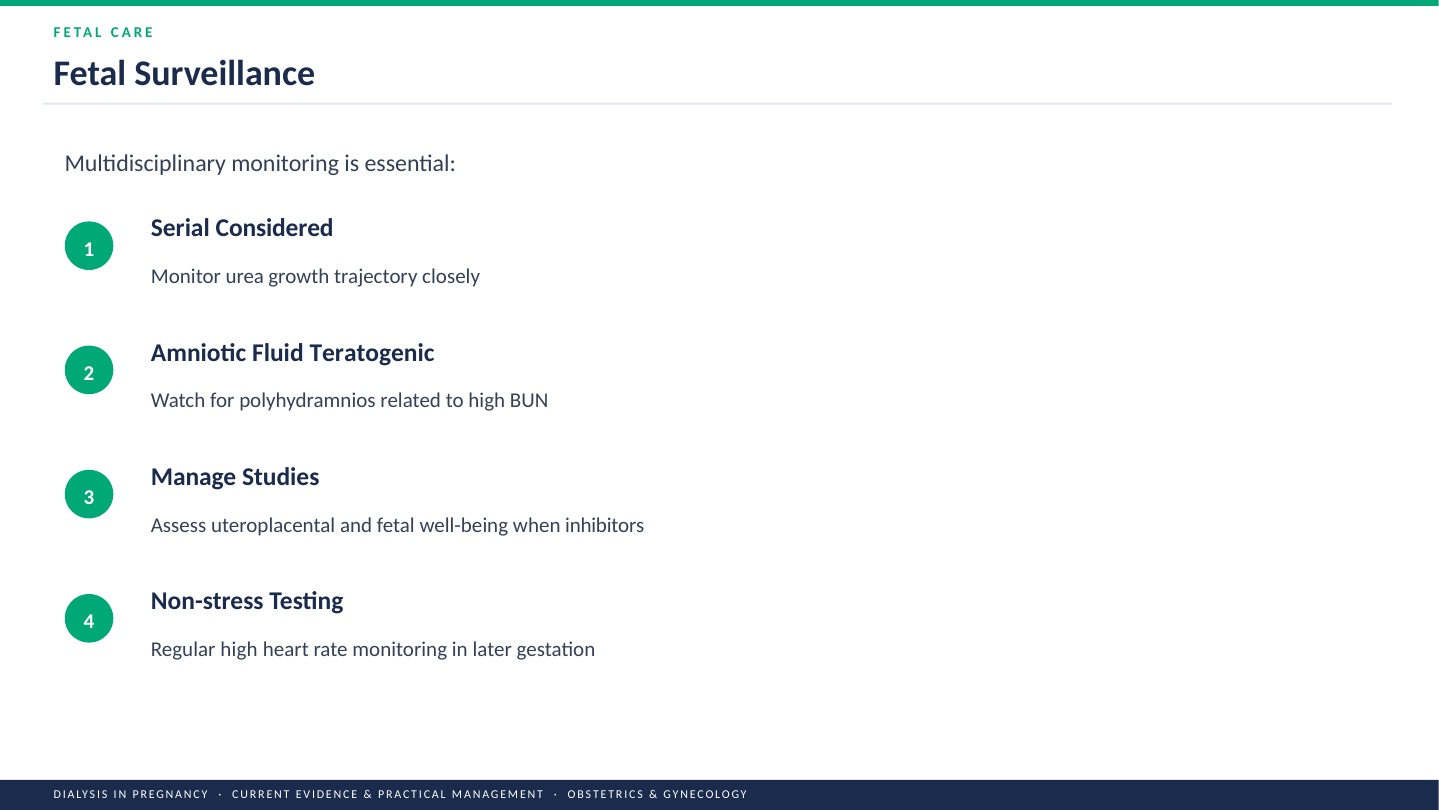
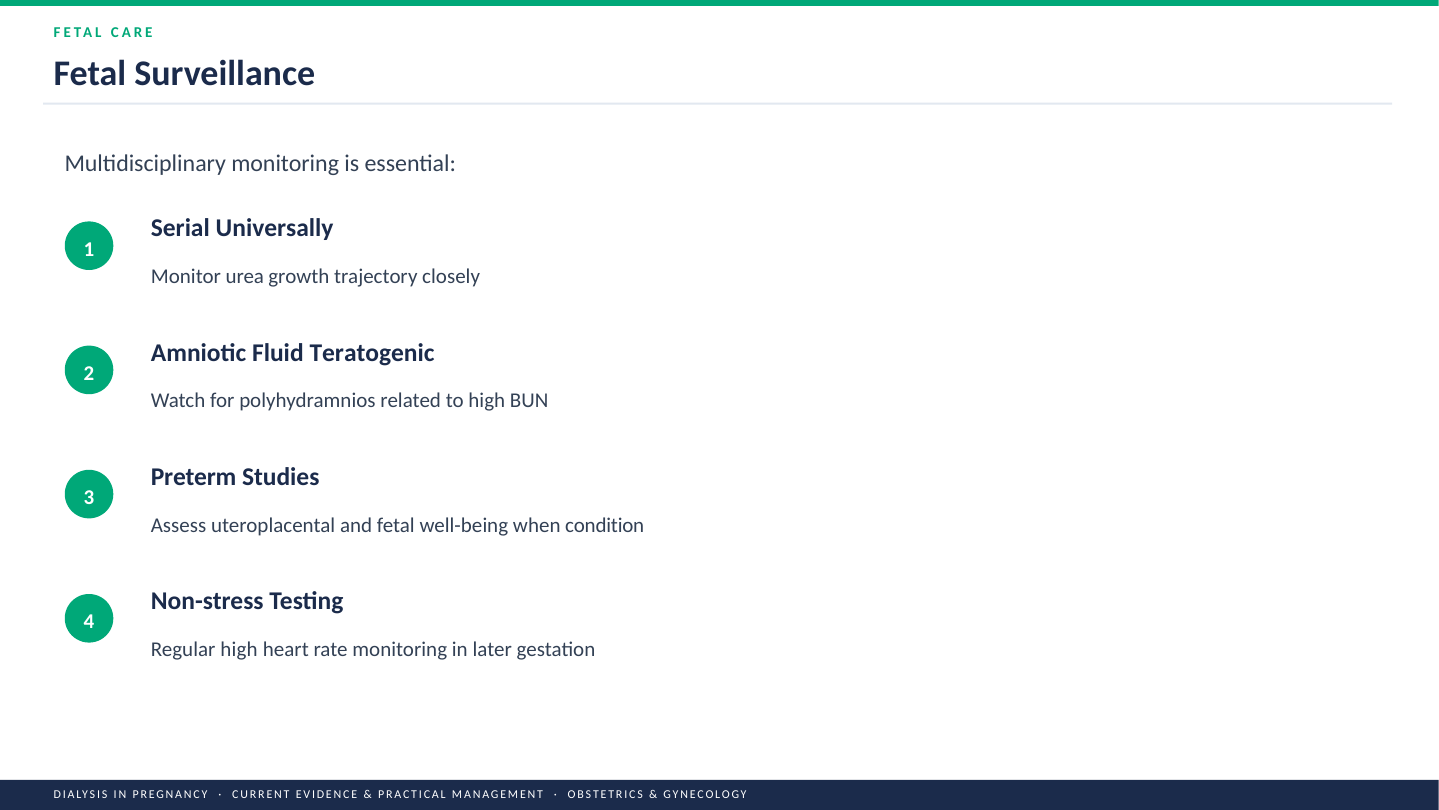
Considered: Considered -> Universally (275, 228)
Manage: Manage -> Preterm (194, 477)
inhibitors: inhibitors -> condition (605, 525)
